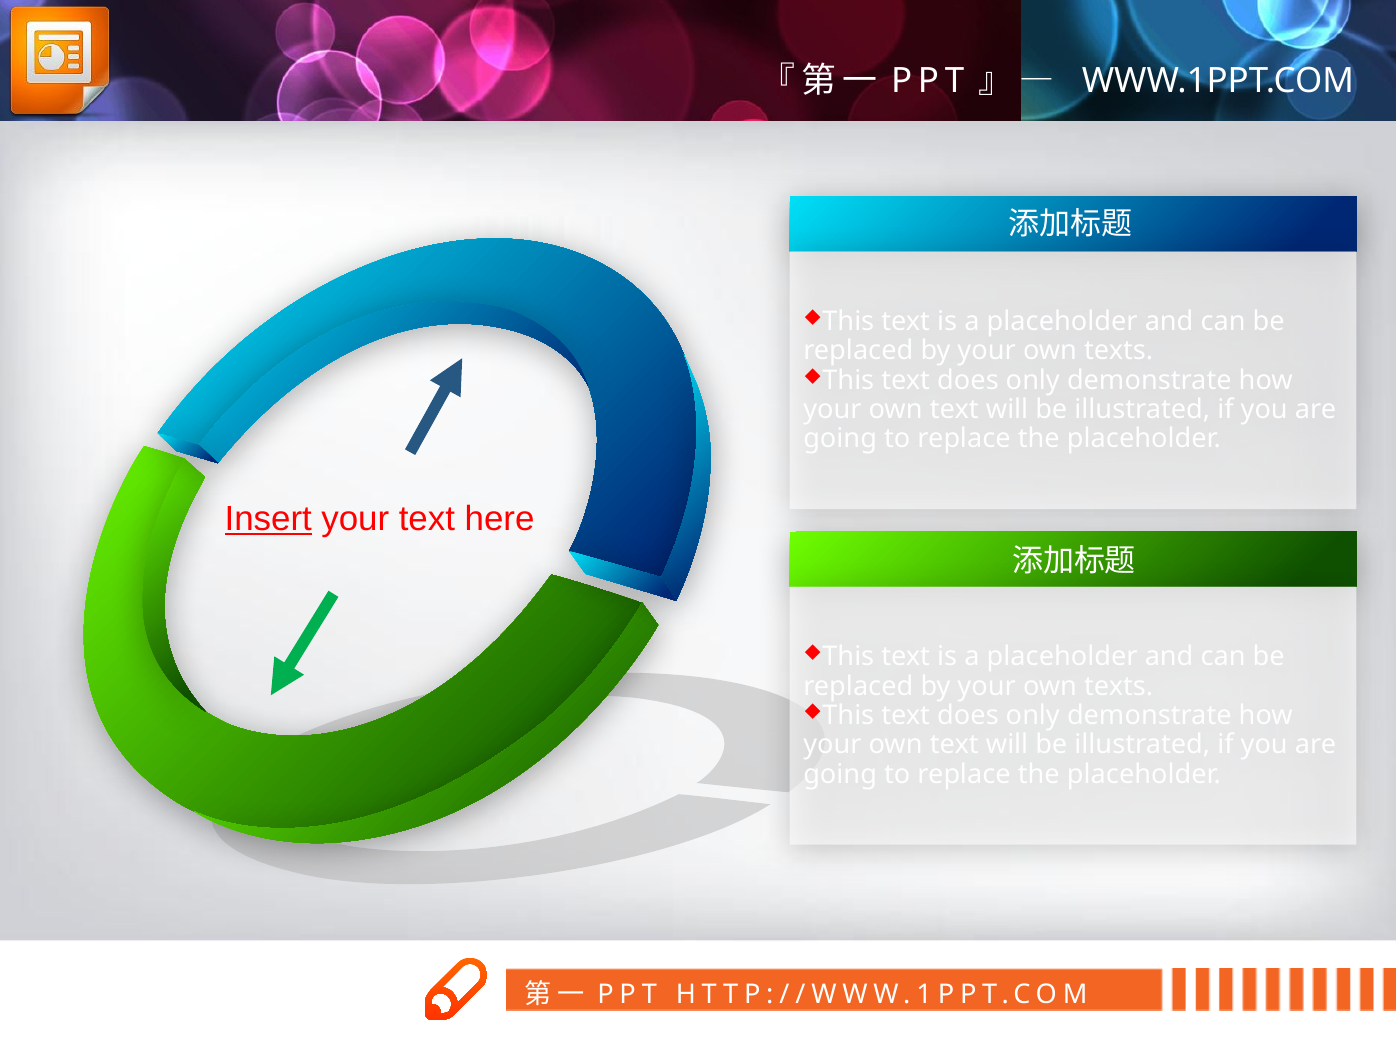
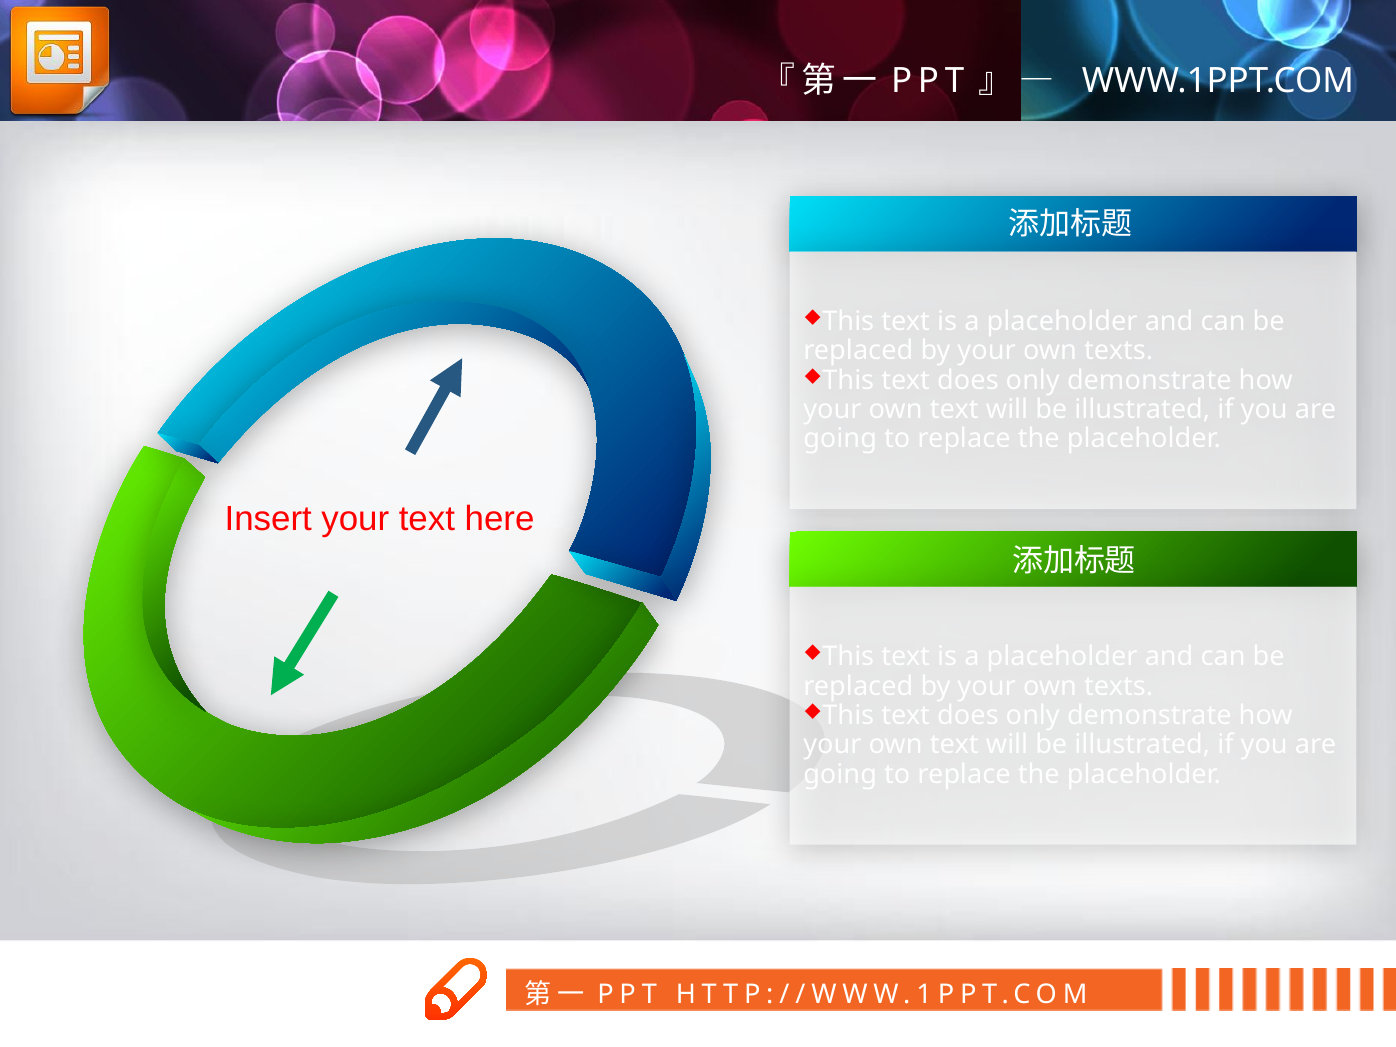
Insert underline: present -> none (268, 519)
